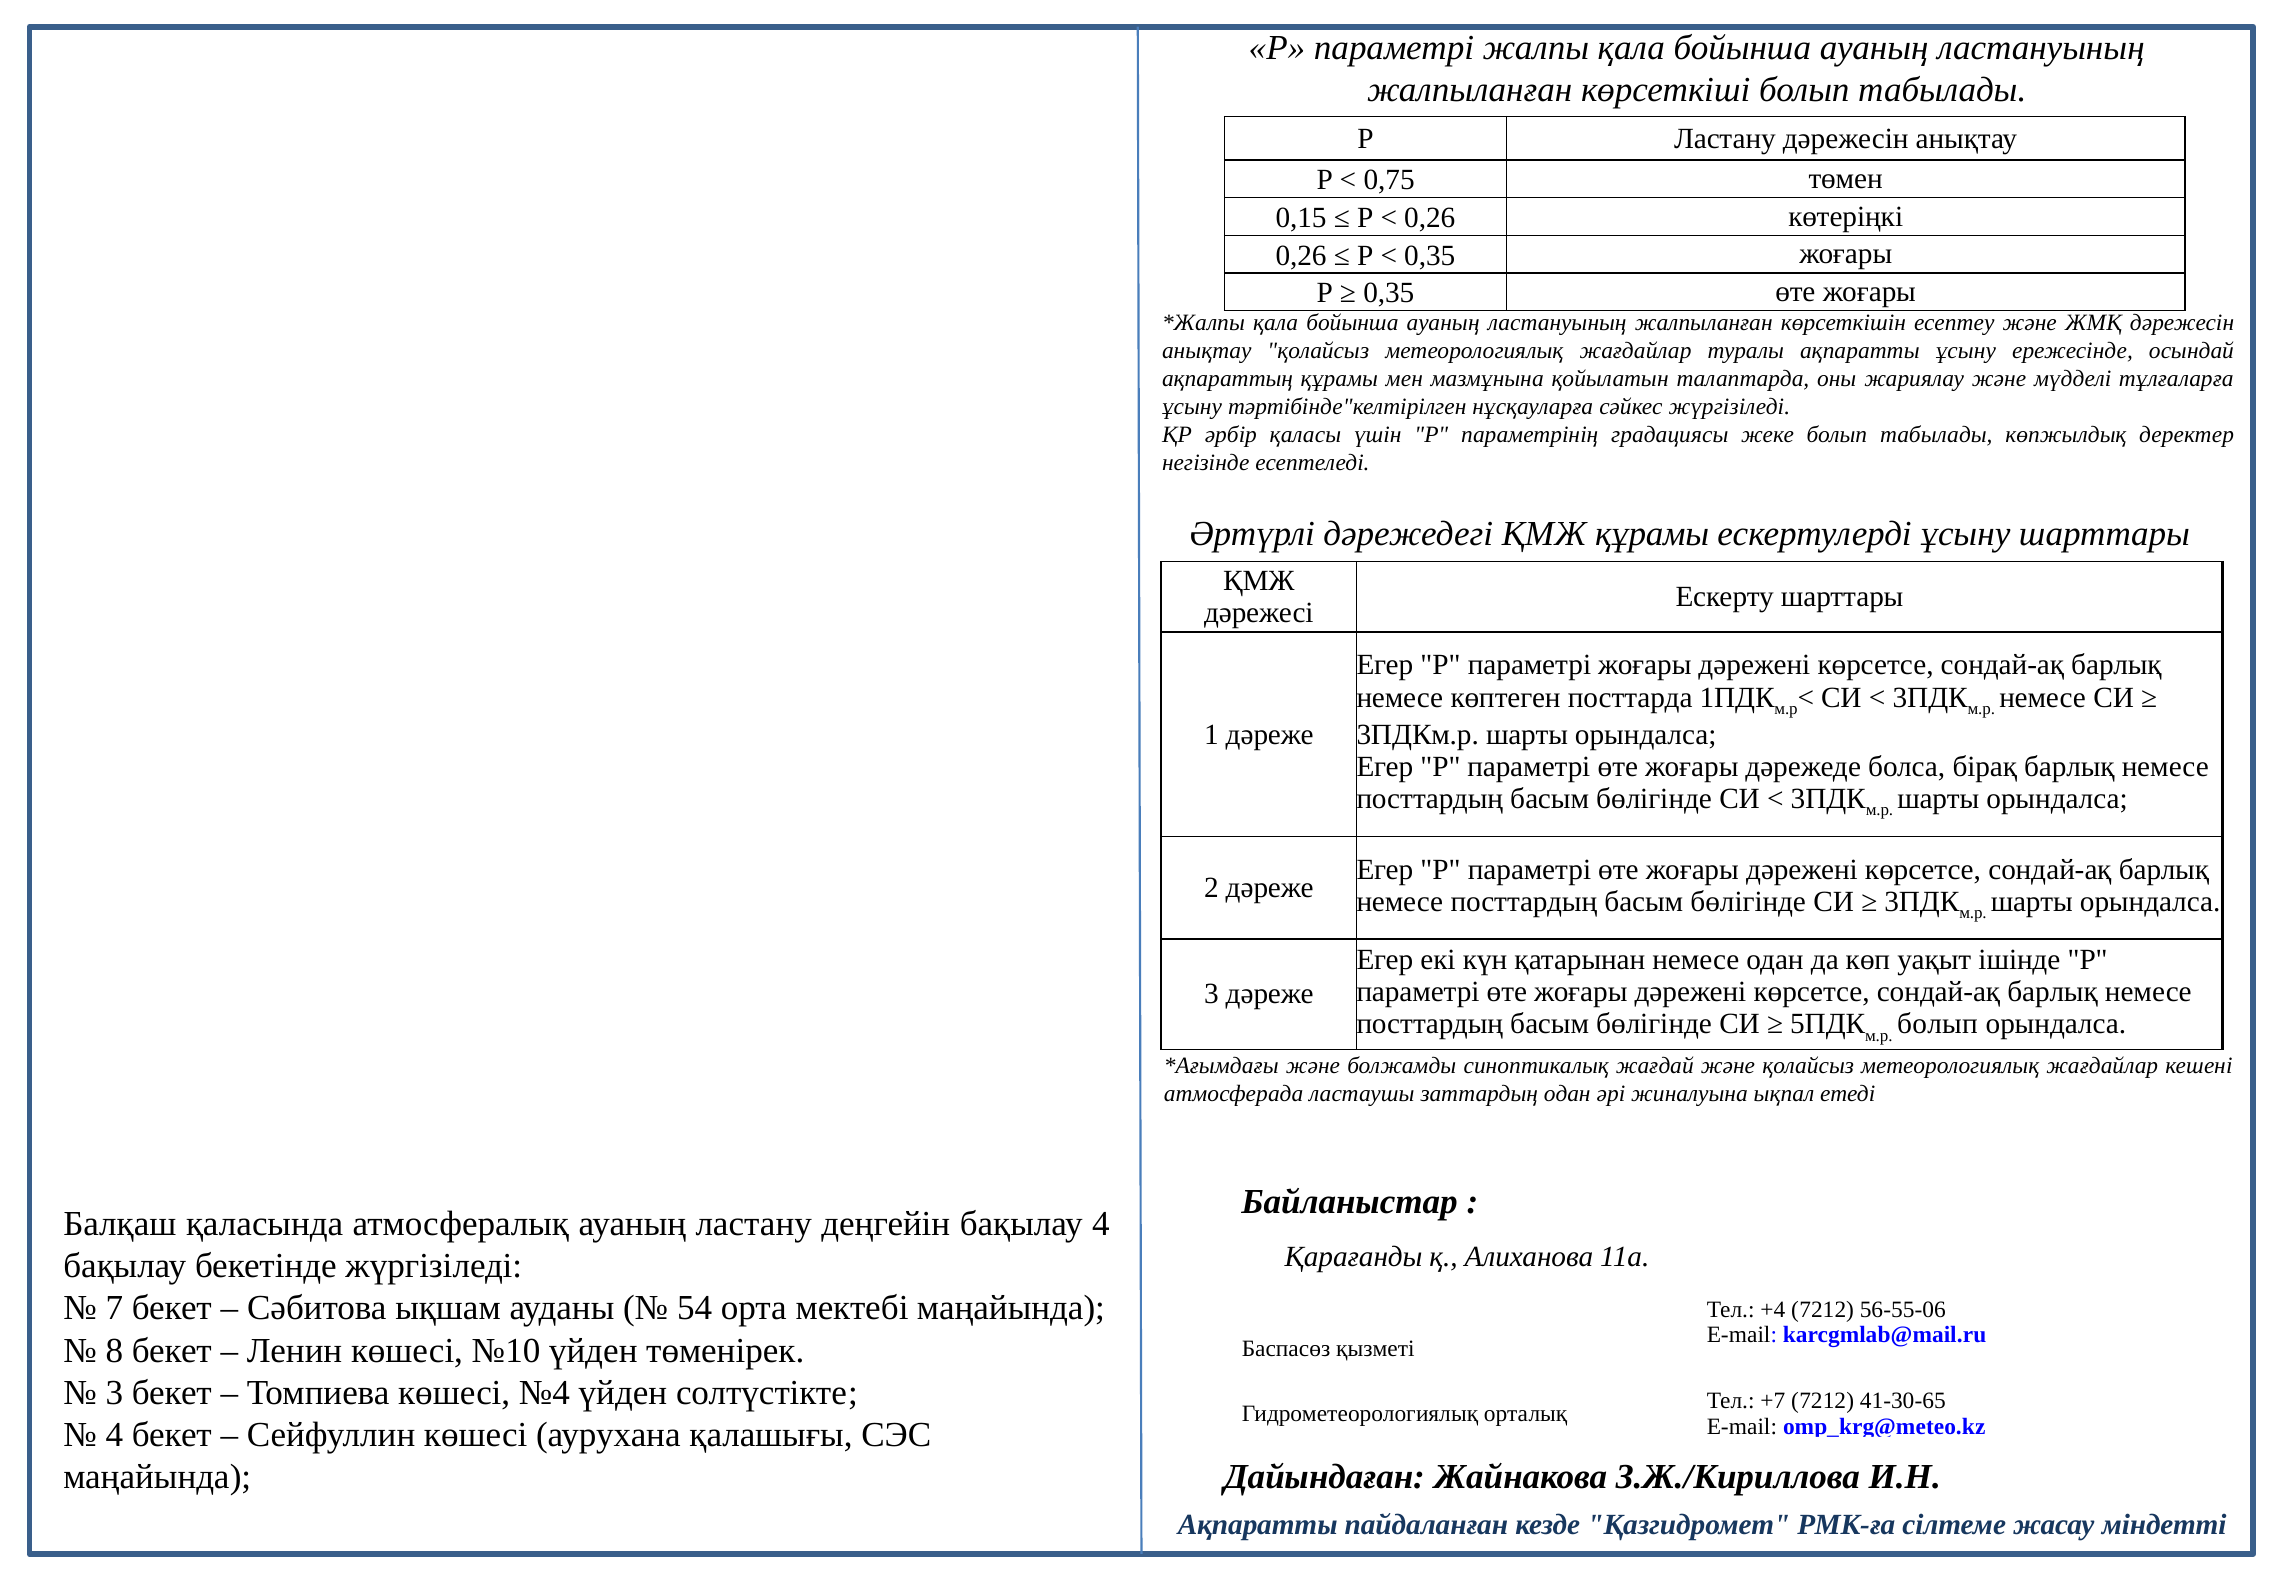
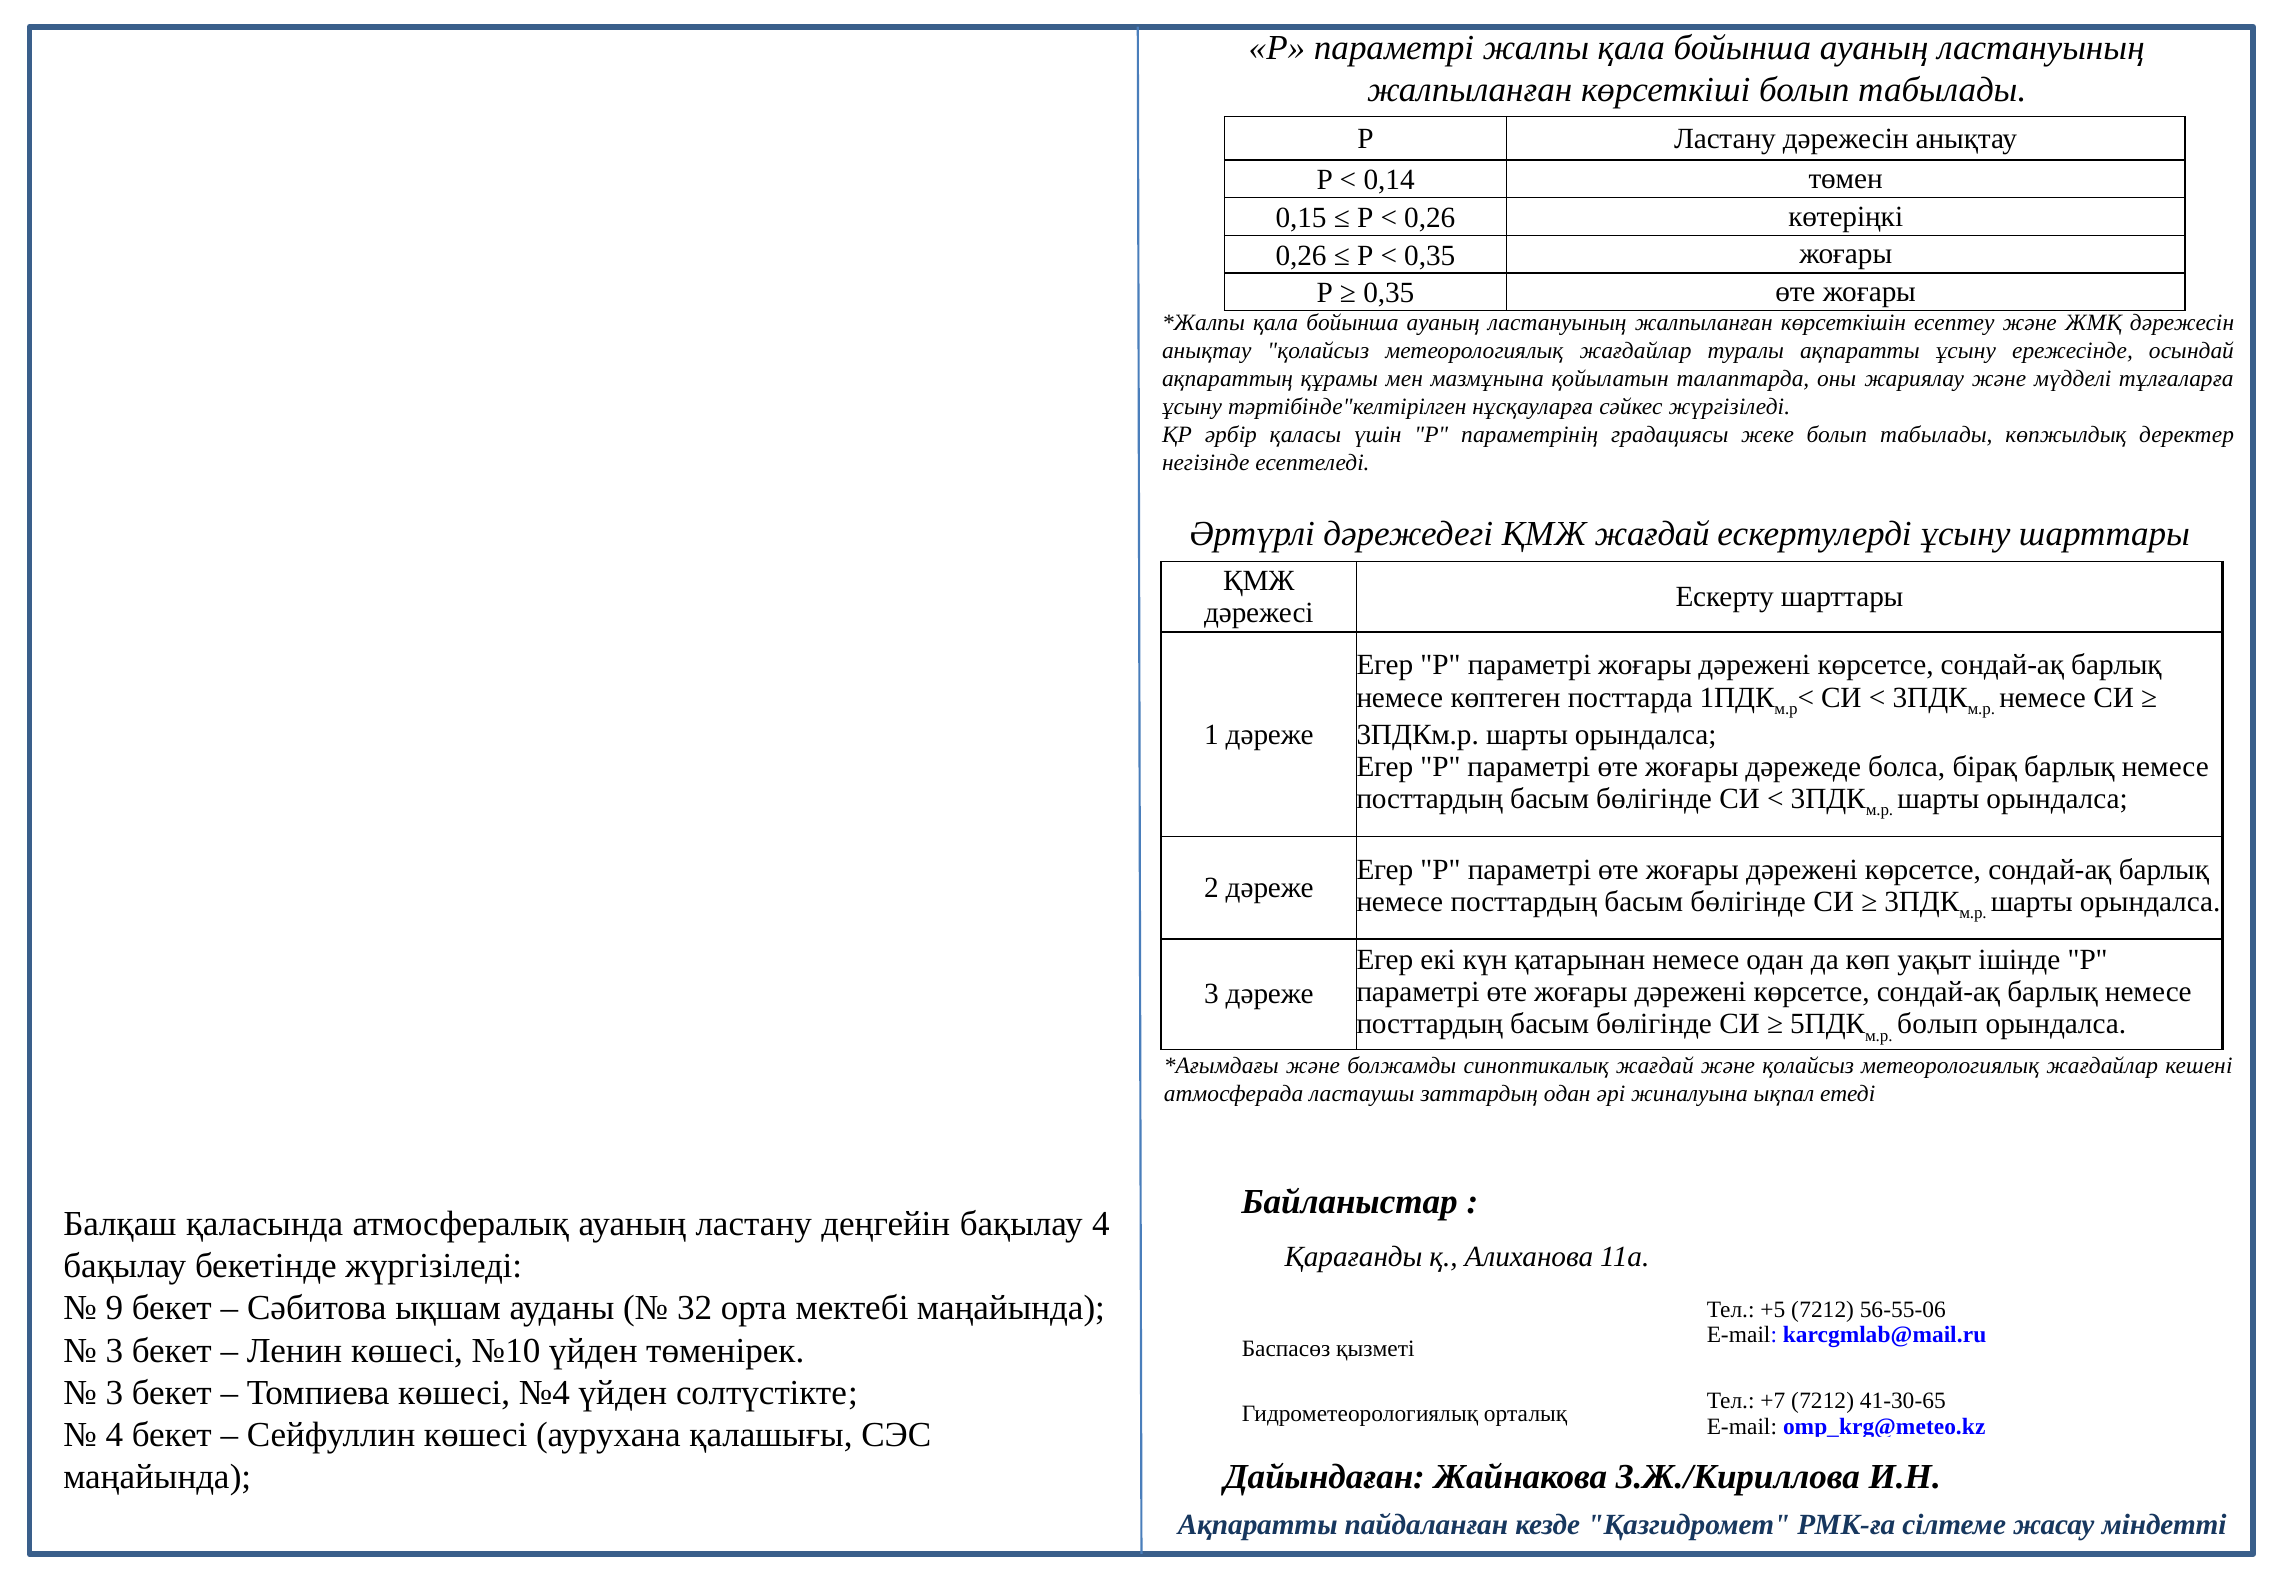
0,75: 0,75 -> 0,14 (1389, 180)
ҚМЖ құрамы: құрамы -> жағдай (1652, 533)
7: 7 -> 9 (114, 1308)
54: 54 -> 32 (695, 1308)
+4: +4 -> +5 (1773, 1309)
8: 8 -> 3 (114, 1350)
